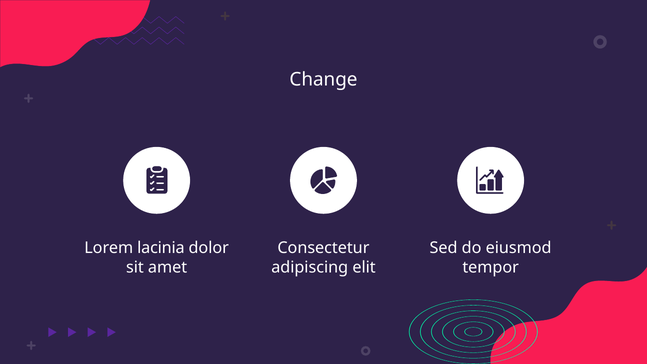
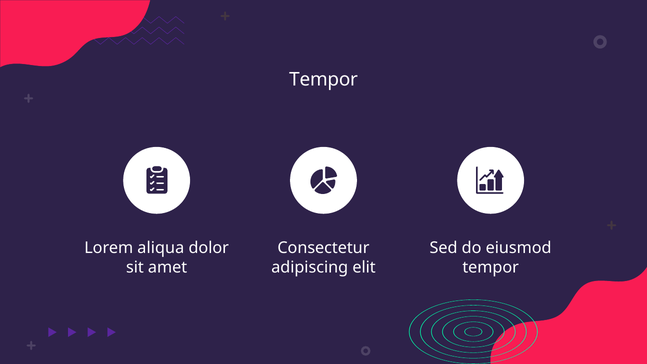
Change: Change -> Tempor (324, 79)
lacinia: lacinia -> aliqua (161, 248)
